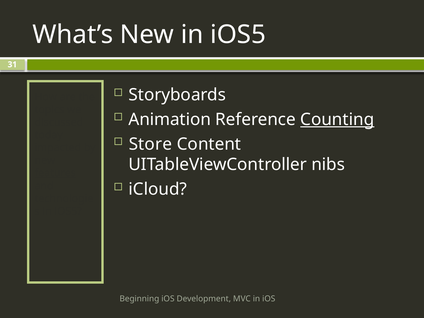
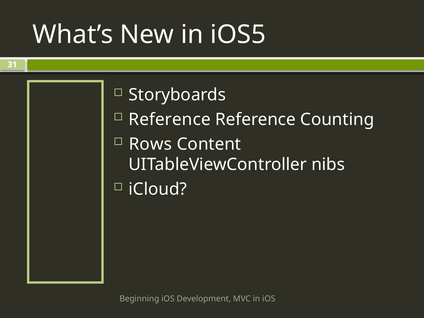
Animation: Animation -> Reference (170, 119)
Counting underline: present -> none (337, 119)
Store: Store -> Rows (150, 144)
